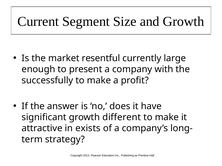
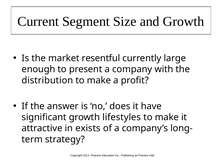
successfully: successfully -> distribution (47, 81)
different: different -> lifestyles (122, 118)
